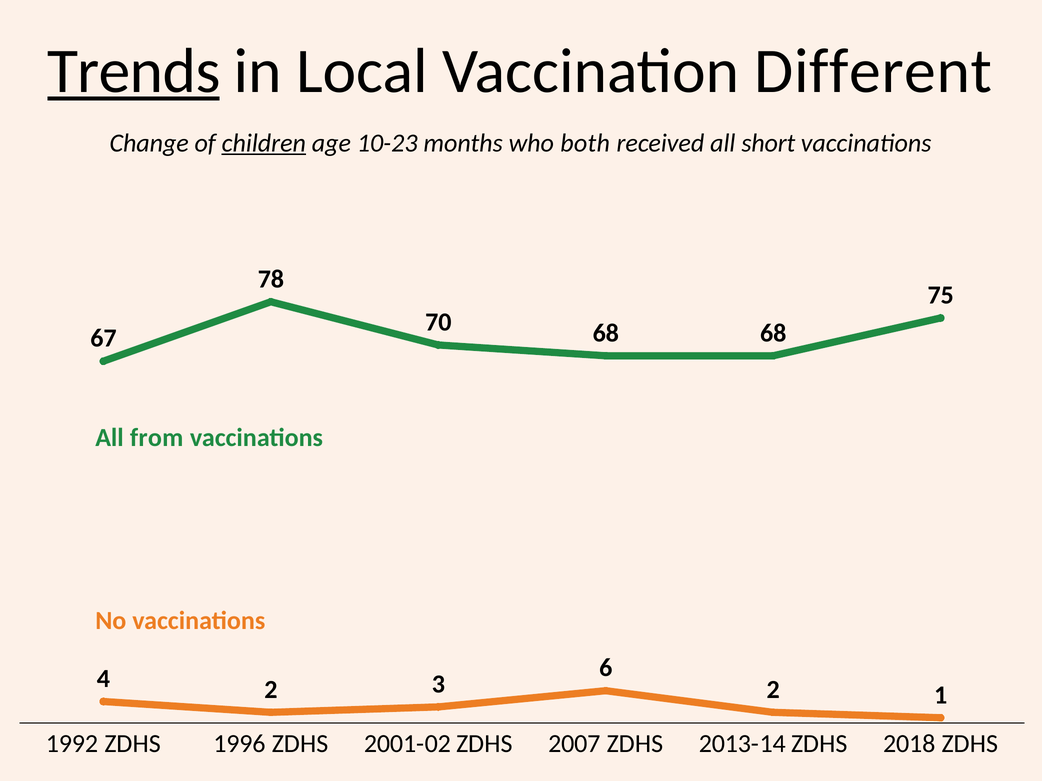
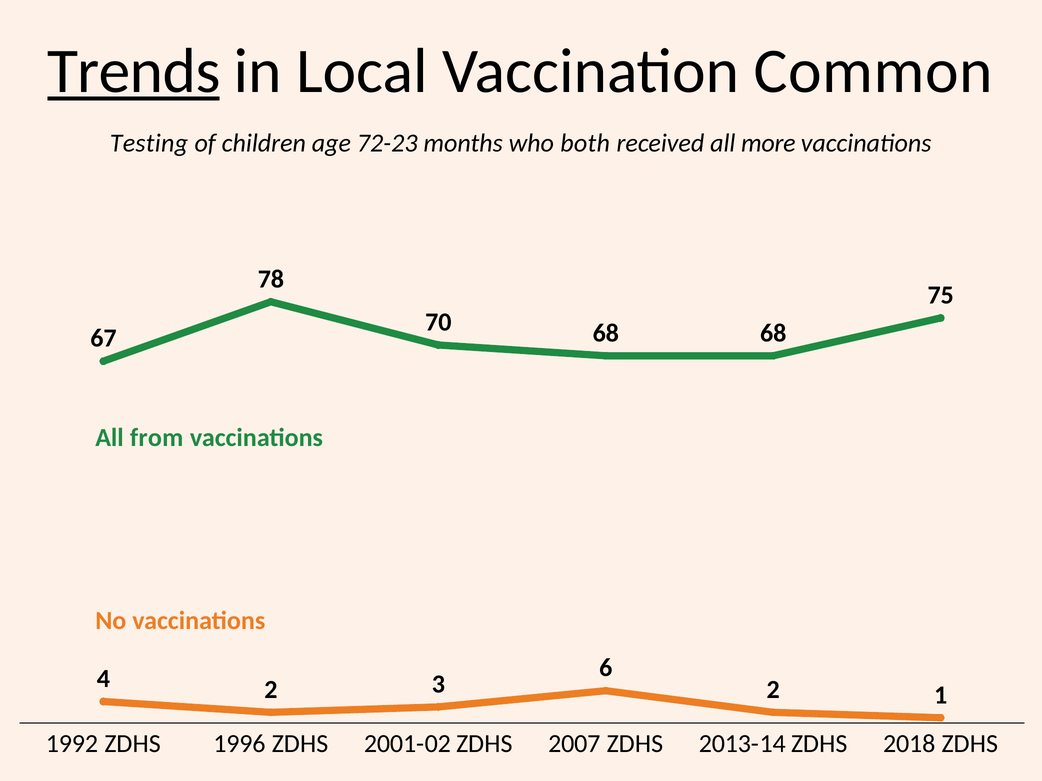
Different: Different -> Common (873, 71)
Change: Change -> Testing (149, 143)
children underline: present -> none (264, 143)
10-23: 10-23 -> 72-23 (387, 143)
short: short -> more (768, 143)
